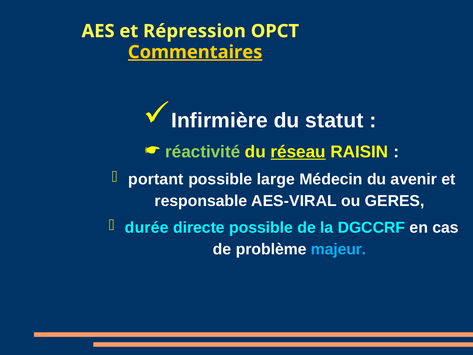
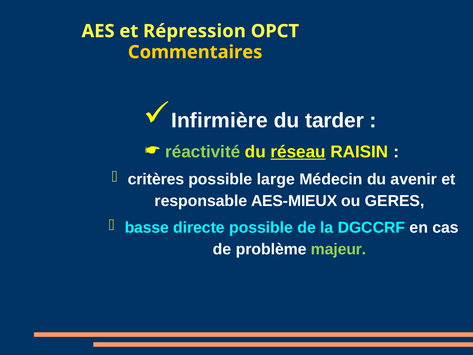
Commentaires underline: present -> none (195, 52)
statut: statut -> tarder (335, 121)
portant: portant -> critères (156, 179)
AES-VIRAL: AES-VIRAL -> AES-MIEUX (294, 201)
durée: durée -> basse (147, 227)
majeur colour: light blue -> light green (339, 249)
